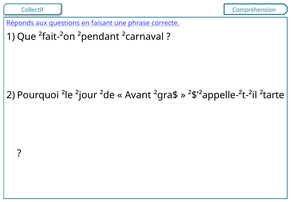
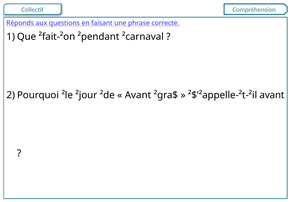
²$’²appelle-²t-²il ²tarte: ²tarte -> avant (272, 95)
